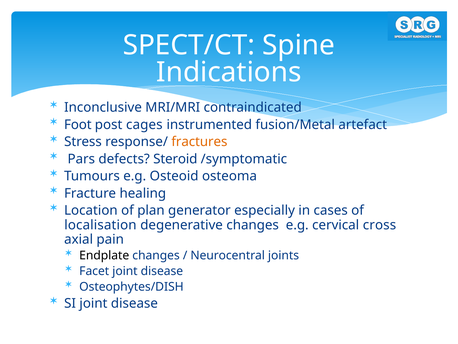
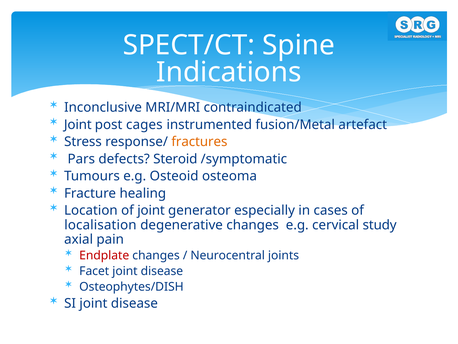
Foot: Foot -> Joint (78, 124)
of plan: plan -> joint (151, 210)
cross: cross -> study (380, 225)
Endplate colour: black -> red (104, 255)
